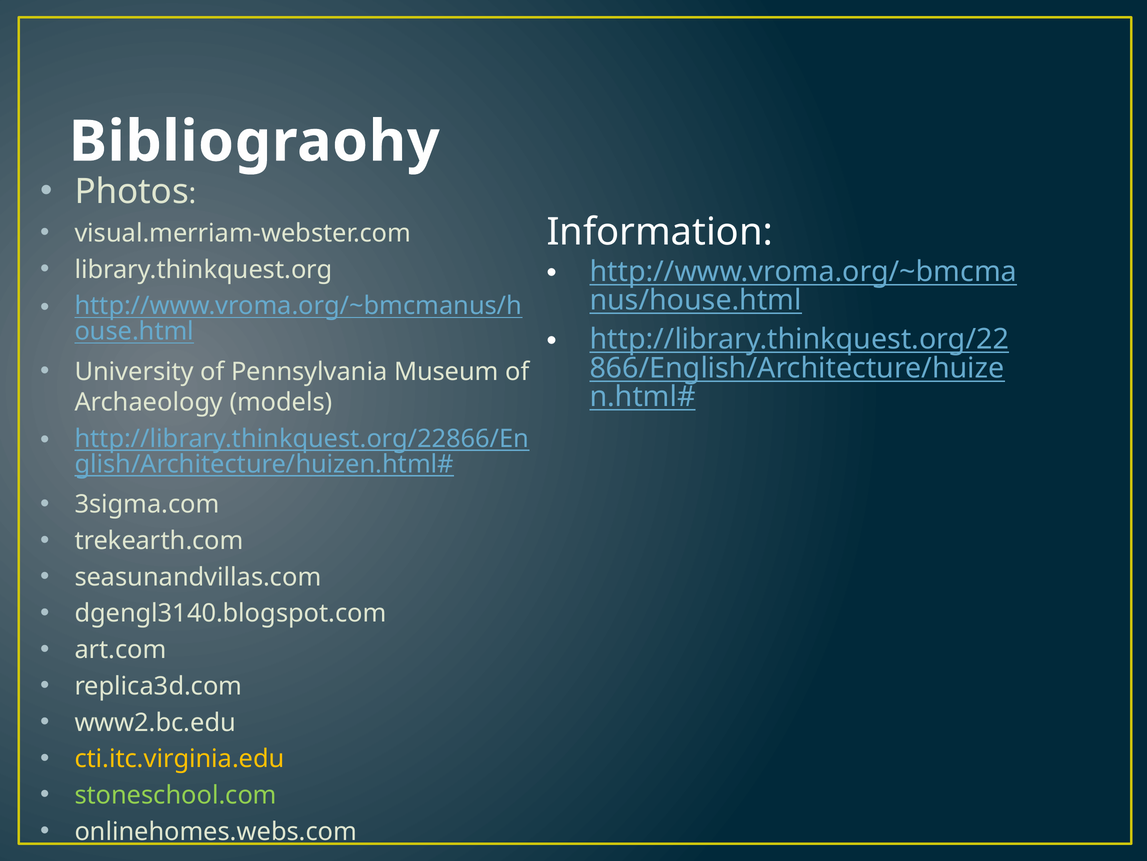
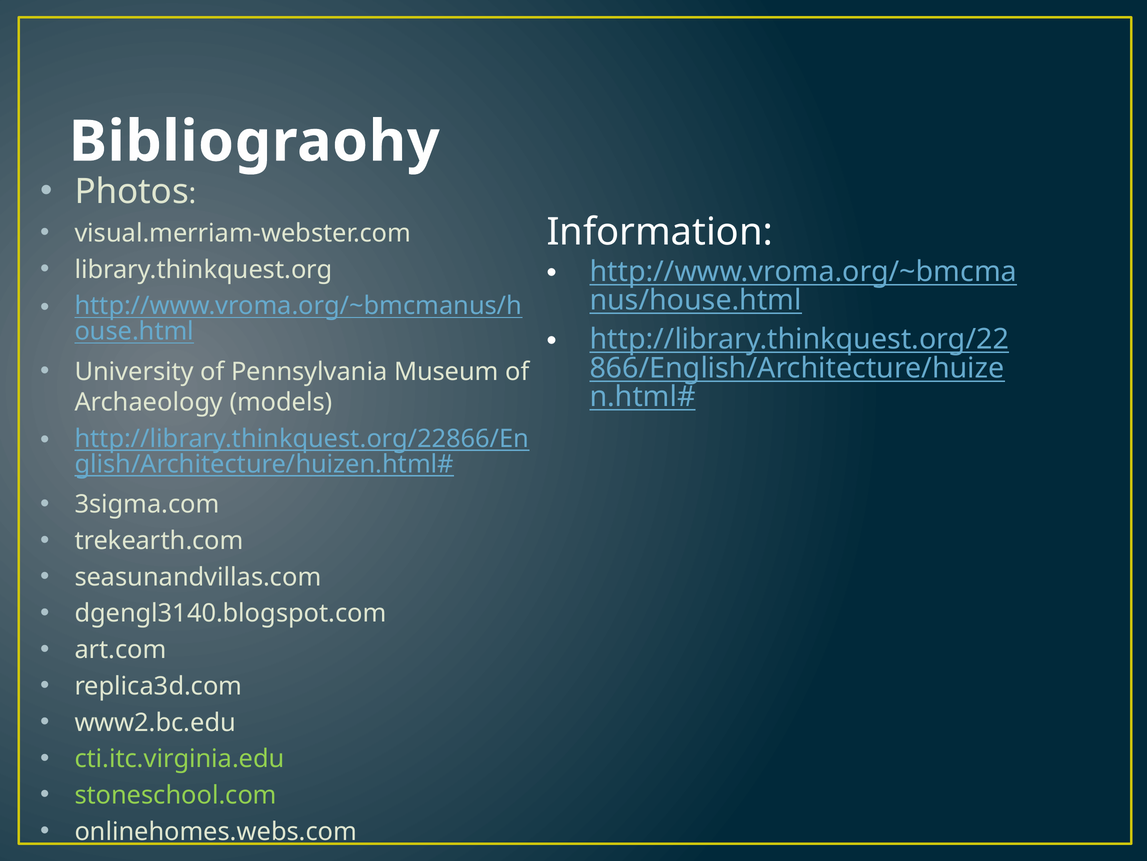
cti.itc.virginia.edu colour: yellow -> light green (180, 758)
